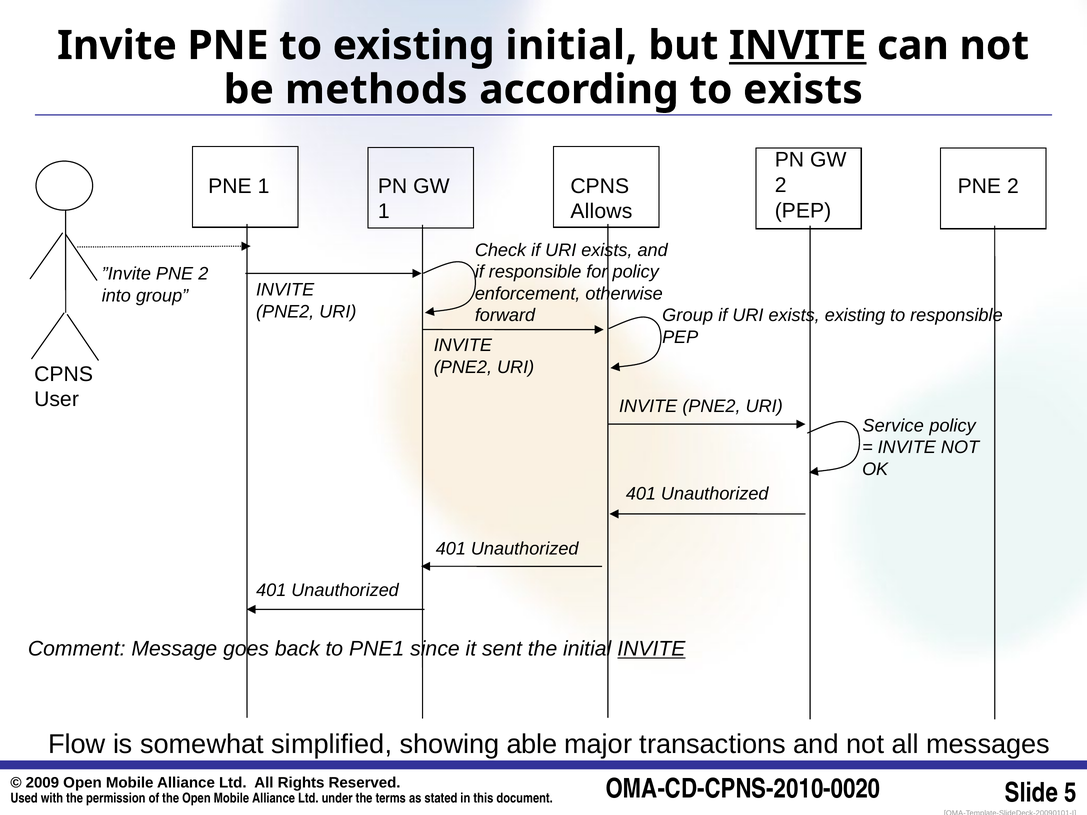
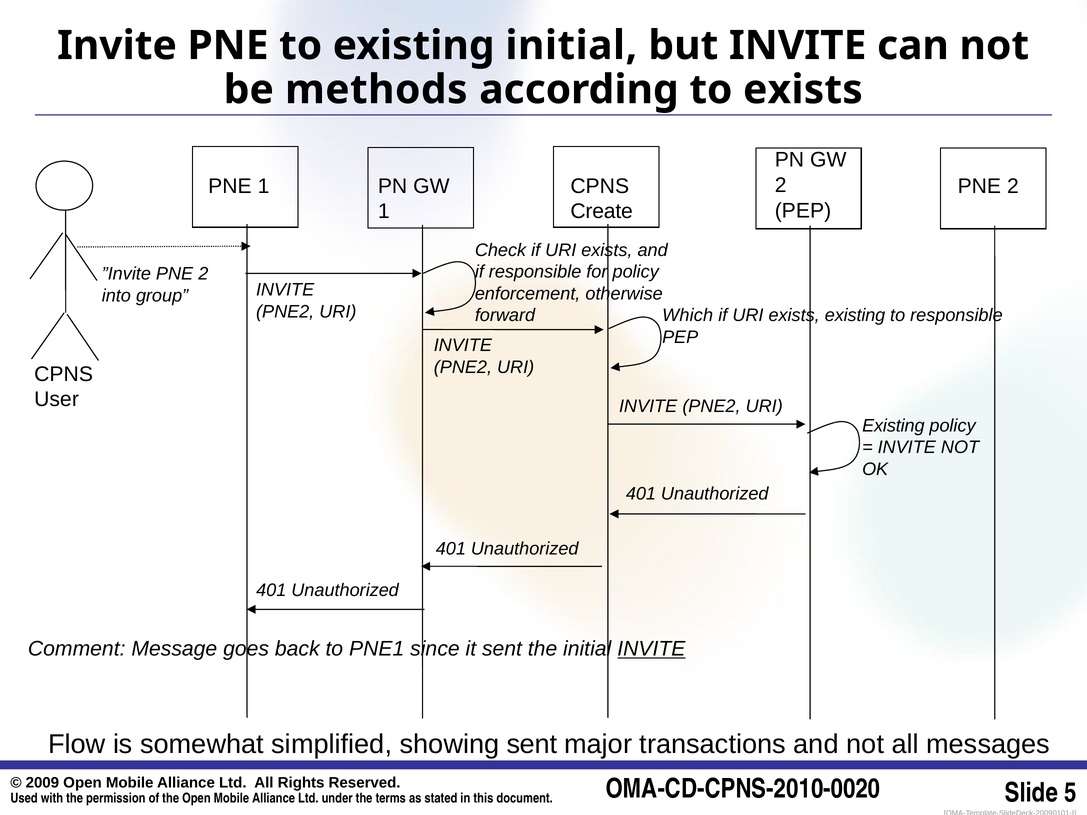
INVITE underline: present -> none (798, 46)
Allows: Allows -> Create (602, 211)
Group: Group -> Which (688, 316)
Service: Service -> Existing (893, 426)
showing able: able -> sent (532, 744)
